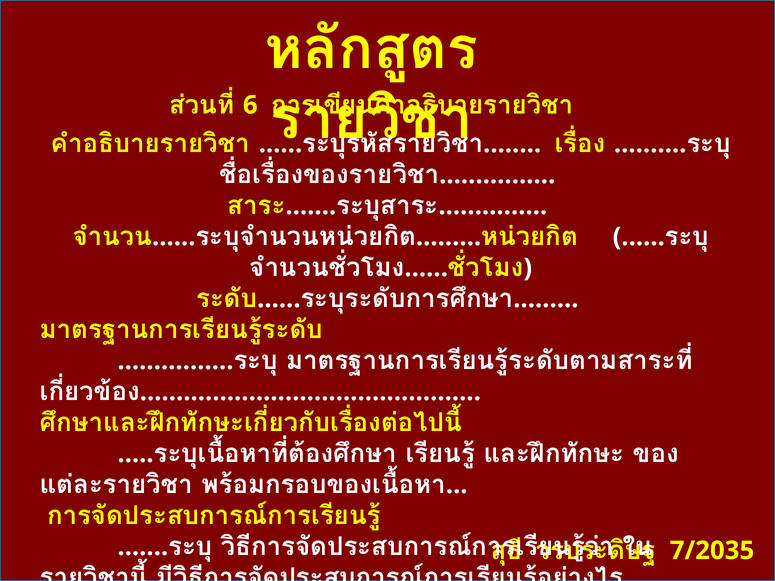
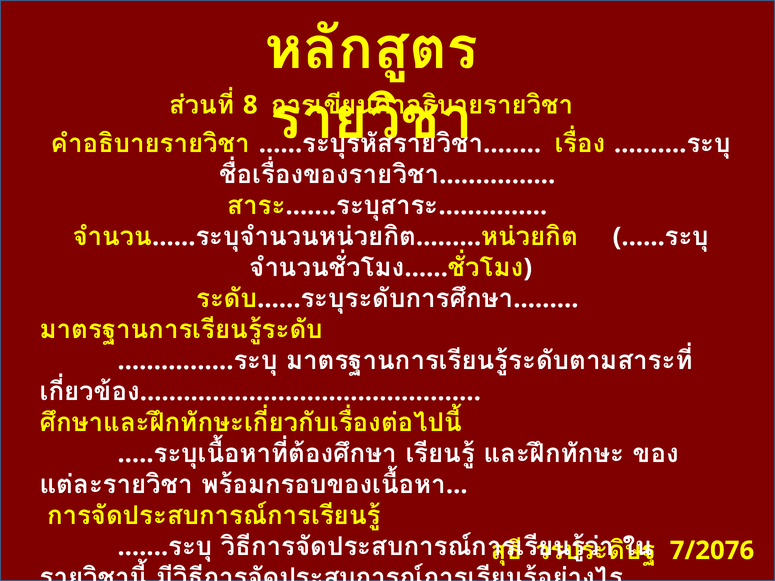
6: 6 -> 8 (250, 105)
7/2035: 7/2035 -> 7/2076 (712, 551)
